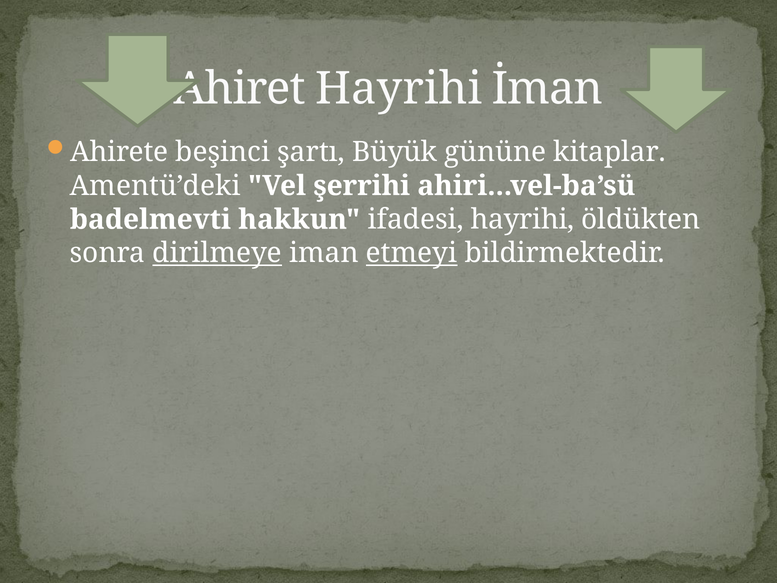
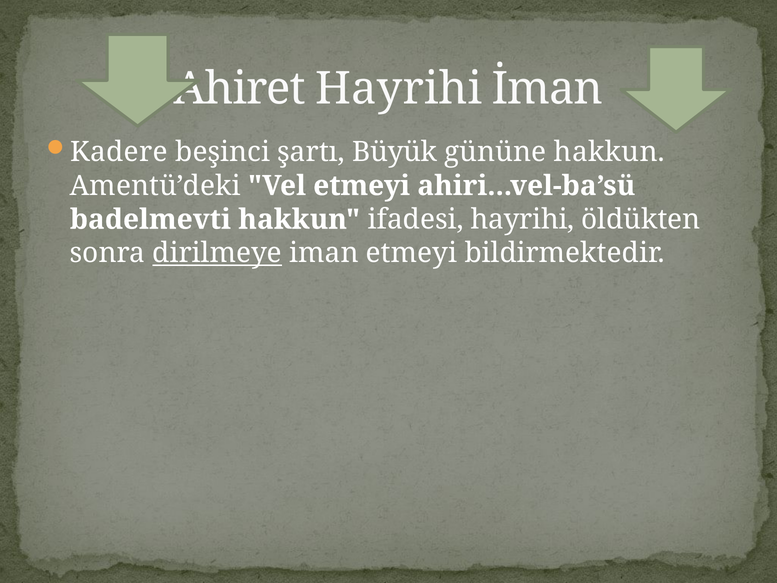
Ahirete: Ahirete -> Kadere (119, 152)
gününe kitaplar: kitaplar -> hakkun (609, 152)
Vel şerrihi: şerrihi -> etmeyi (362, 186)
etmeyi underline: present -> none (412, 253)
